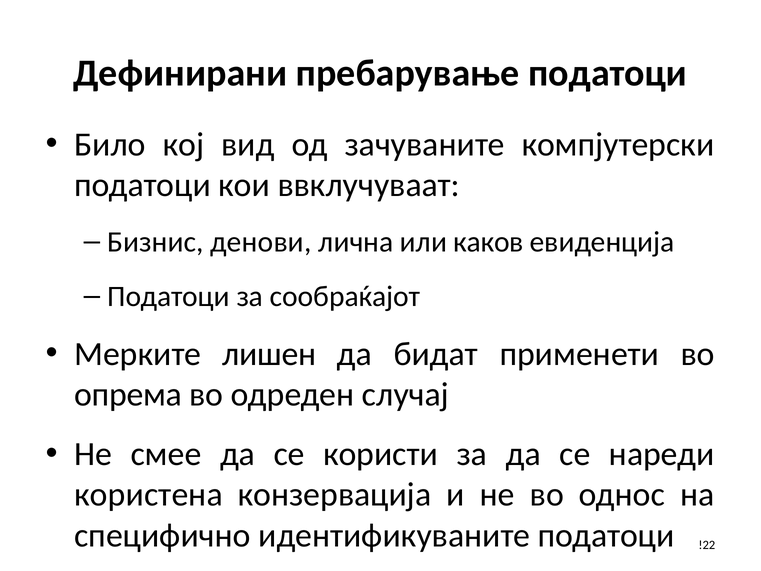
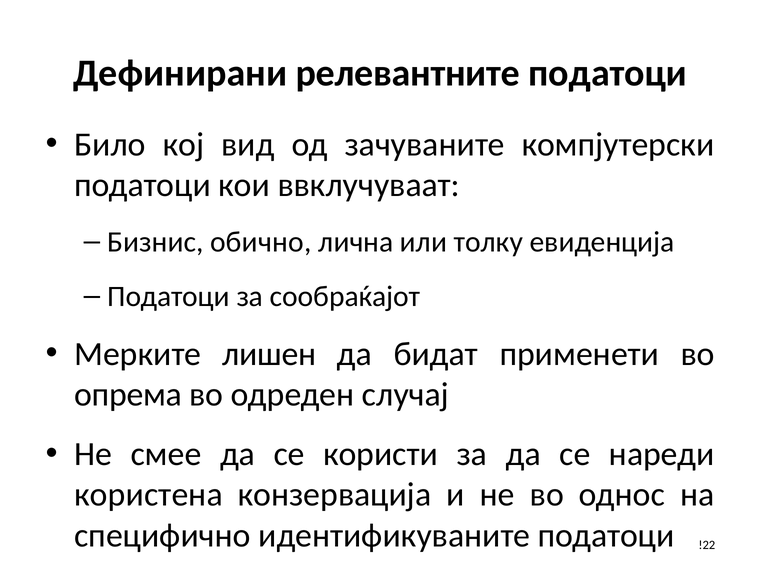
пребарување: пребарување -> релевантните (408, 73)
денови: денови -> обично (261, 242)
каков: каков -> толку (488, 242)
